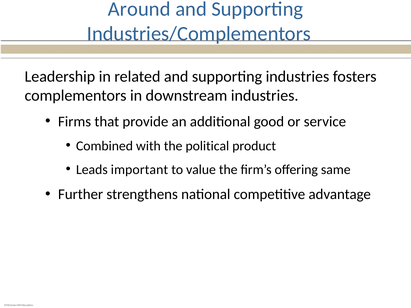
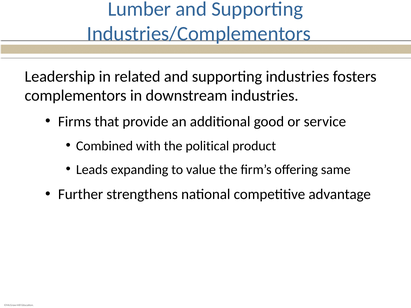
Around: Around -> Lumber (139, 9)
important: important -> expanding (140, 170)
